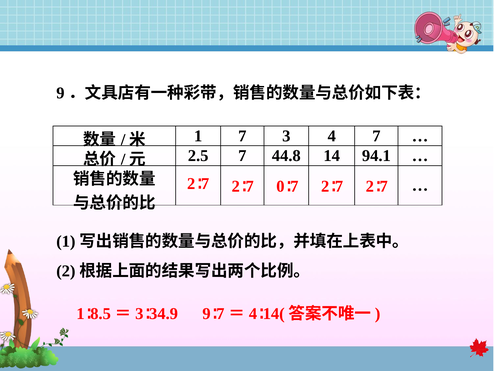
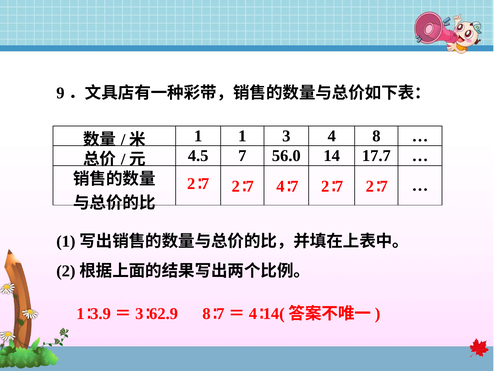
1 7: 7 -> 1 (242, 136)
4 7: 7 -> 8 (376, 136)
2.5: 2.5 -> 4.5 (198, 156)
44.8: 44.8 -> 56.0 (286, 156)
94.1: 94.1 -> 17.7 (376, 156)
0: 0 -> 4 (280, 186)
8.5: 8.5 -> 3.9 (101, 313)
34.9: 34.9 -> 62.9 (164, 313)
9: 9 -> 8 (206, 313)
